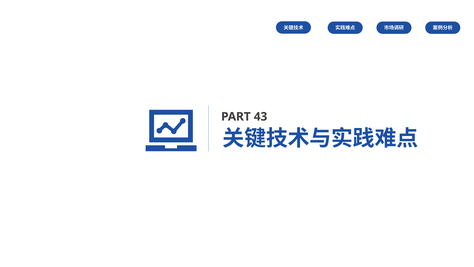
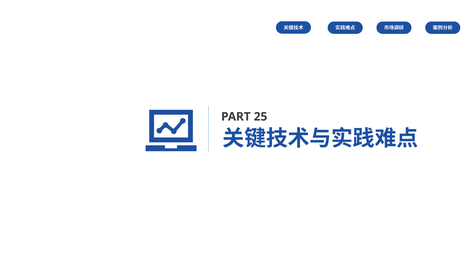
43: 43 -> 25 (261, 116)
